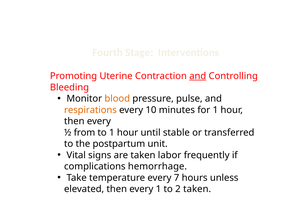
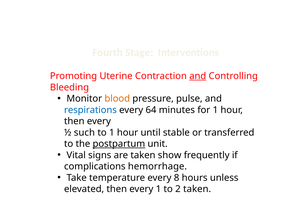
respirations colour: orange -> blue (90, 110)
10: 10 -> 64 (151, 110)
from: from -> such (84, 133)
postpartum underline: none -> present (119, 144)
labor: labor -> show (170, 155)
7: 7 -> 8 (177, 178)
